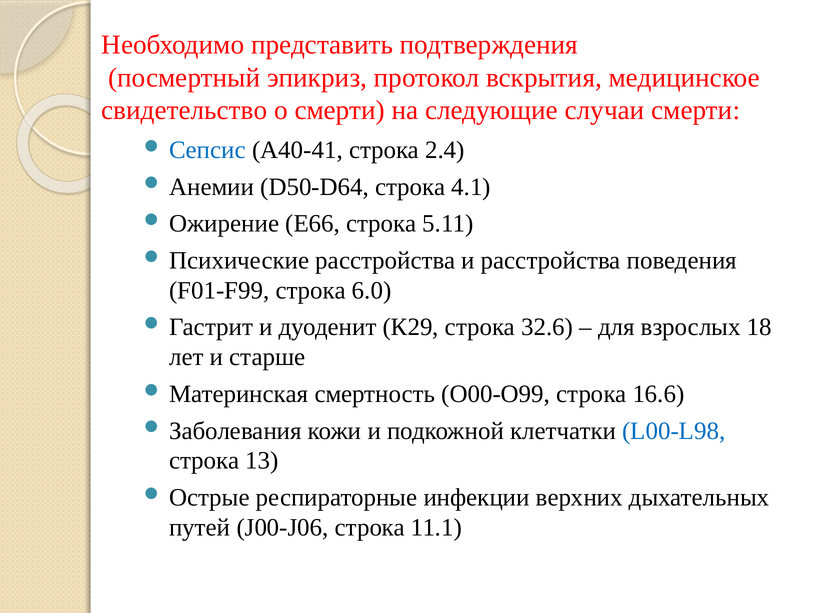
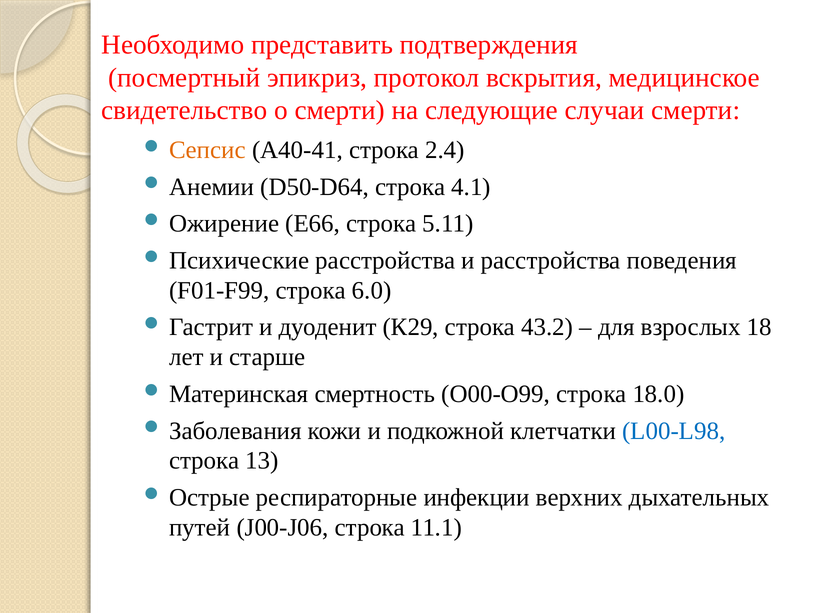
Сепсис colour: blue -> orange (208, 150)
32.6: 32.6 -> 43.2 (547, 328)
16.6: 16.6 -> 18.0 (658, 394)
